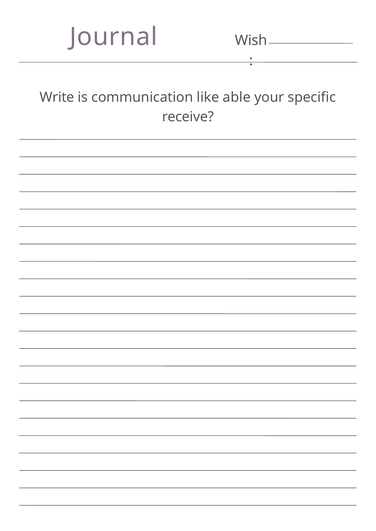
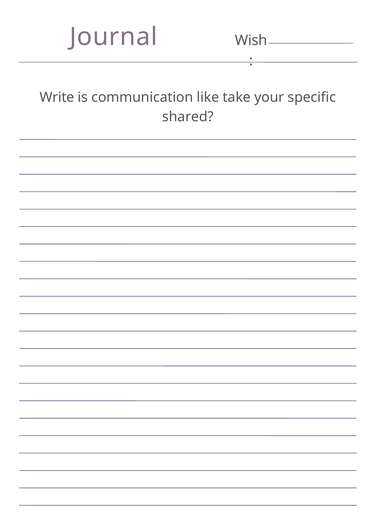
able: able -> take (237, 98)
receive: receive -> shared (188, 117)
